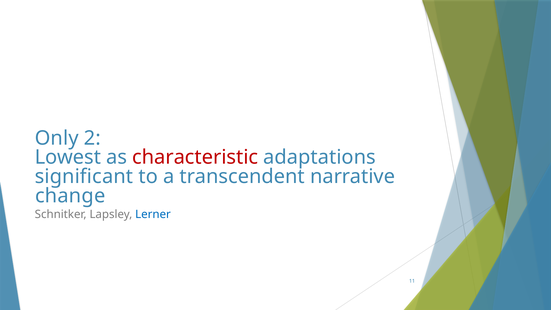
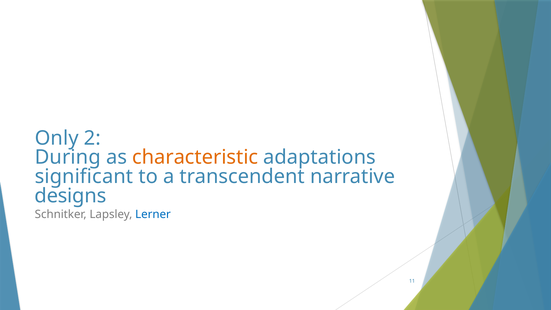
Lowest: Lowest -> During (68, 157)
characteristic colour: red -> orange (195, 157)
change: change -> designs (70, 196)
